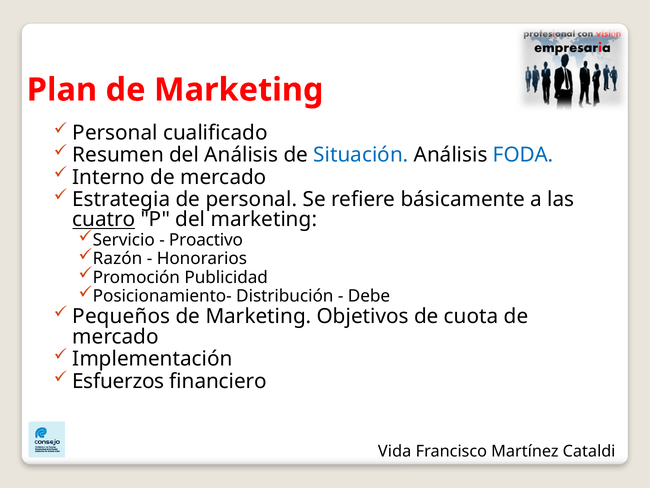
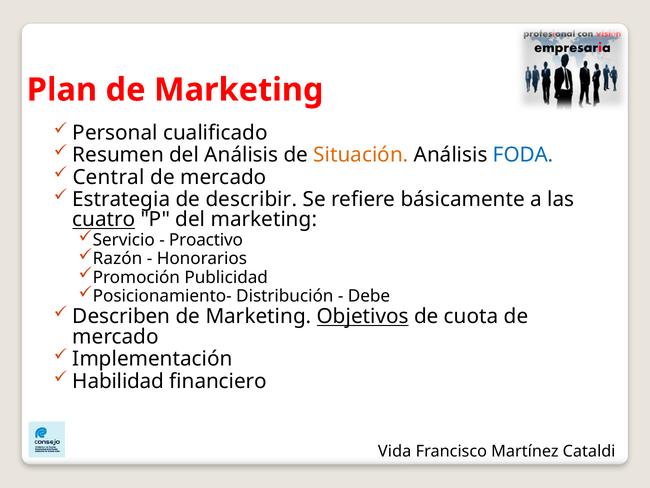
Situación colour: blue -> orange (361, 155)
Interno: Interno -> Central (109, 177)
de personal: personal -> describir (251, 199)
Pequeños: Pequeños -> Describen (121, 316)
Objetivos underline: none -> present (363, 316)
Esfuerzos: Esfuerzos -> Habilidad (118, 381)
